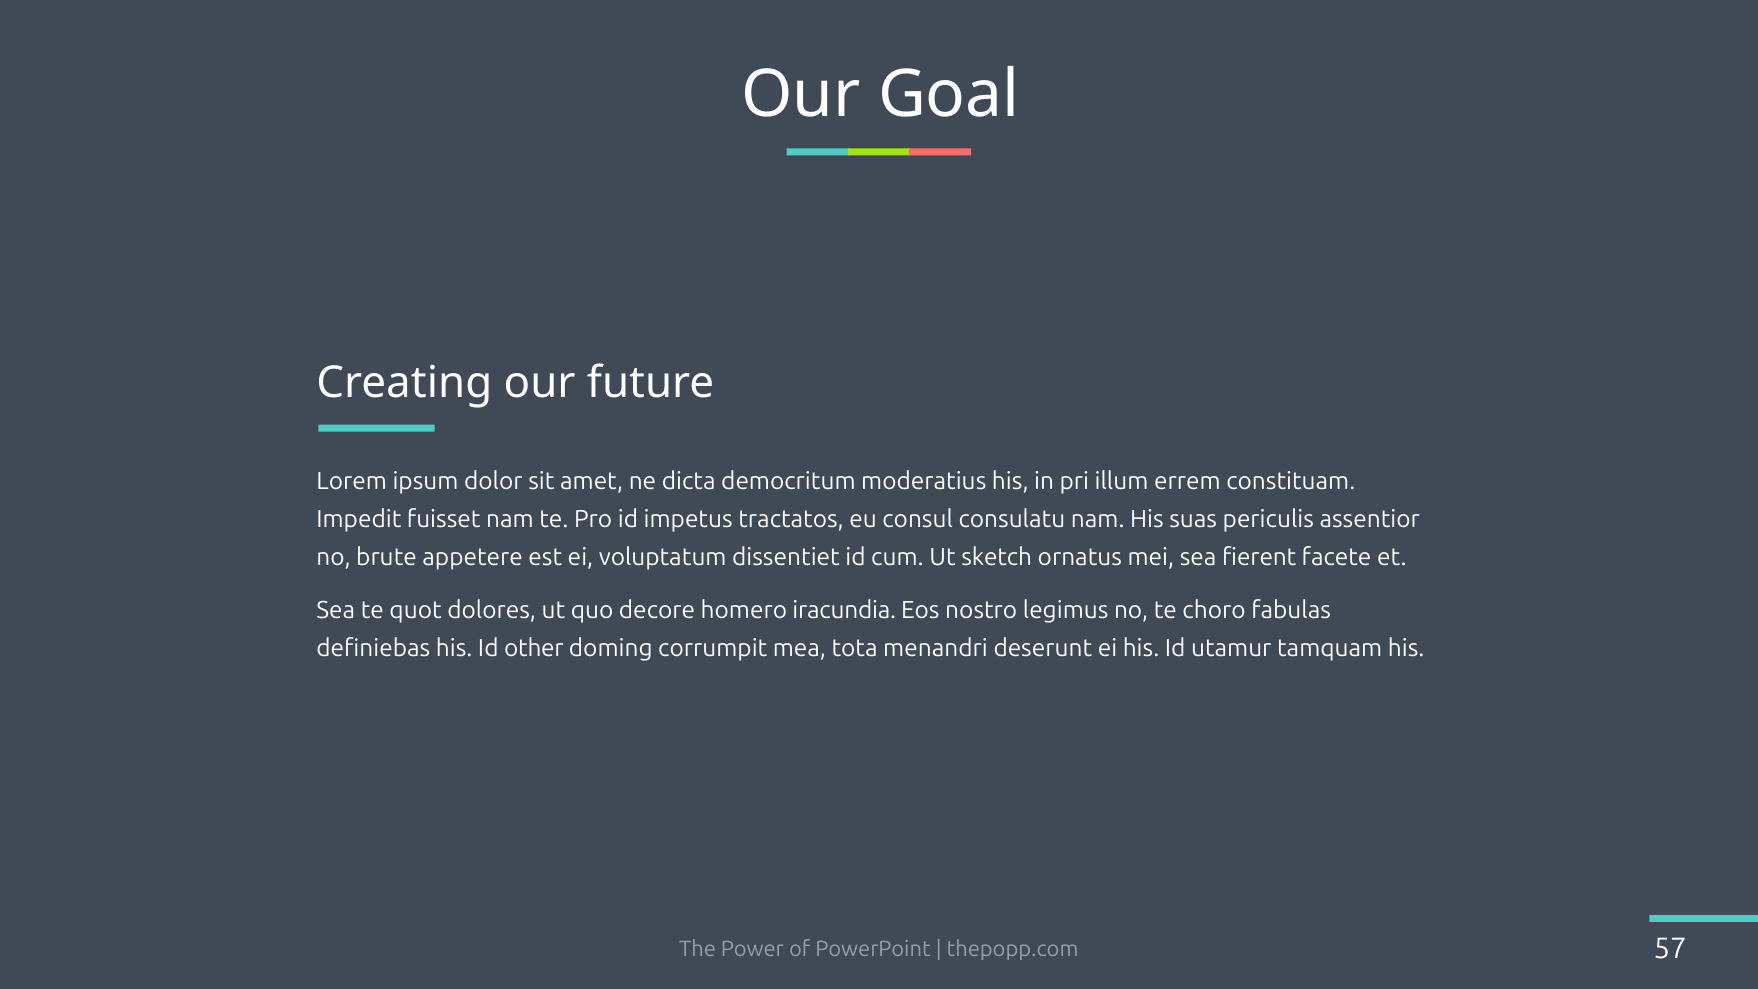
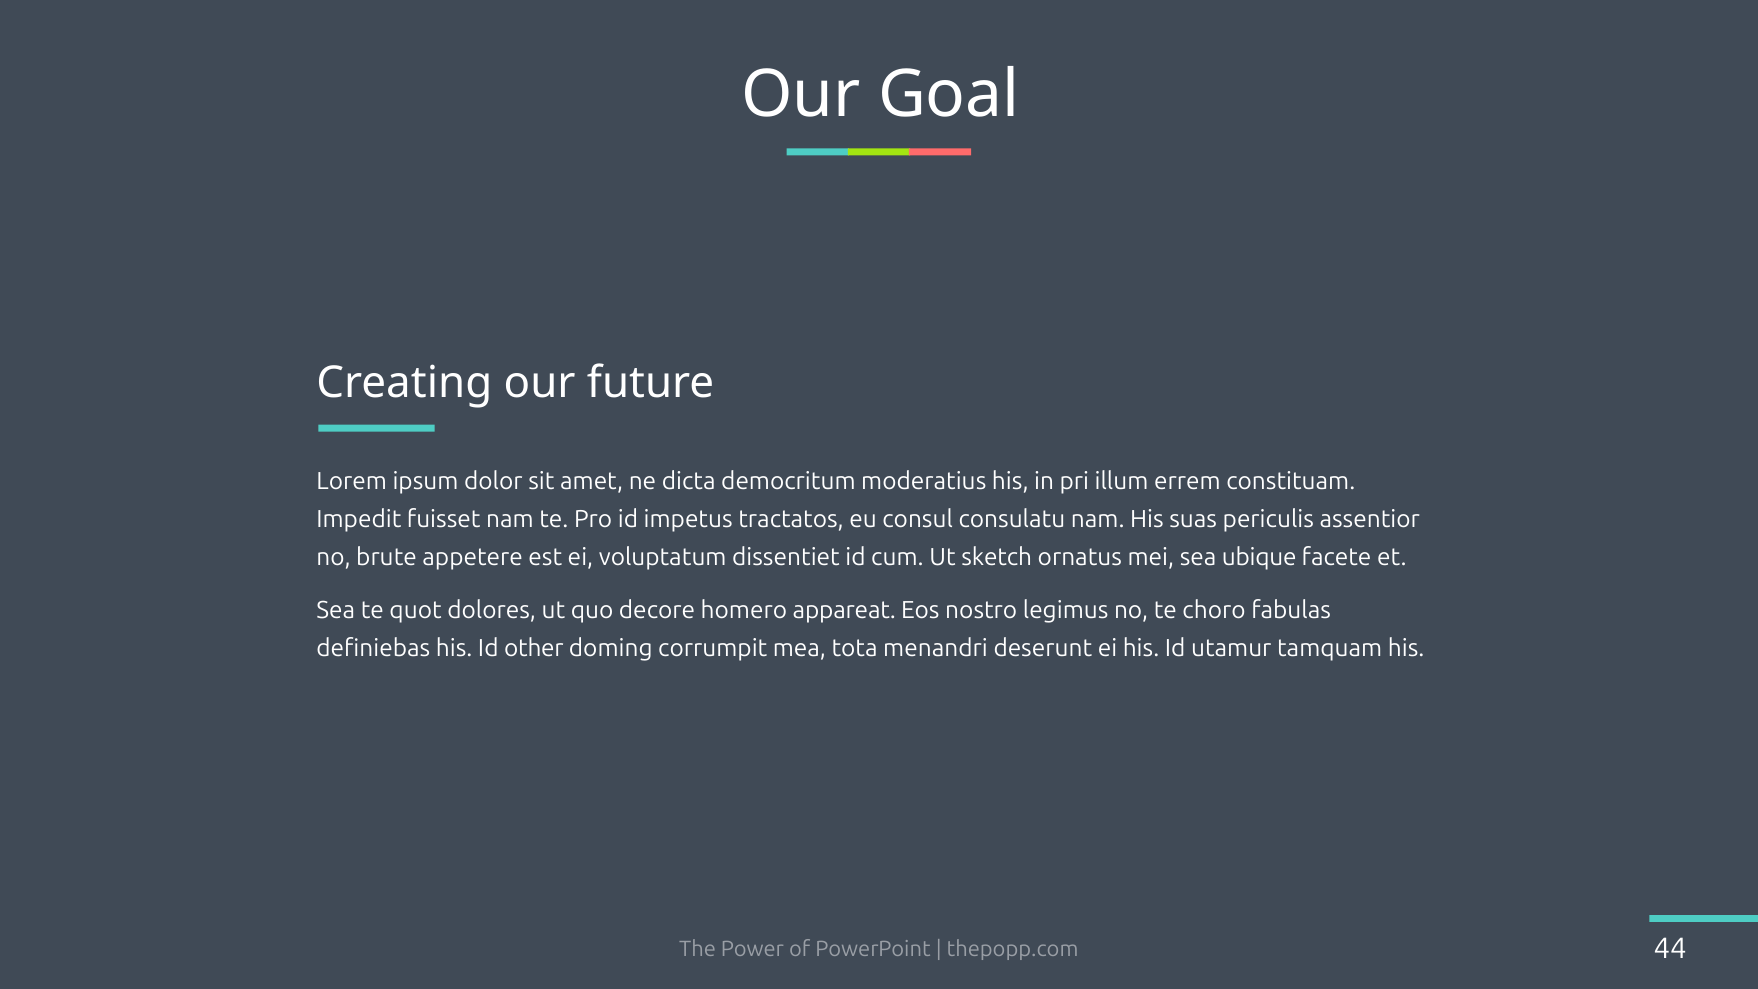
fierent: fierent -> ubique (1259, 558)
iracundia: iracundia -> appareat (844, 610)
57: 57 -> 44 (1670, 948)
